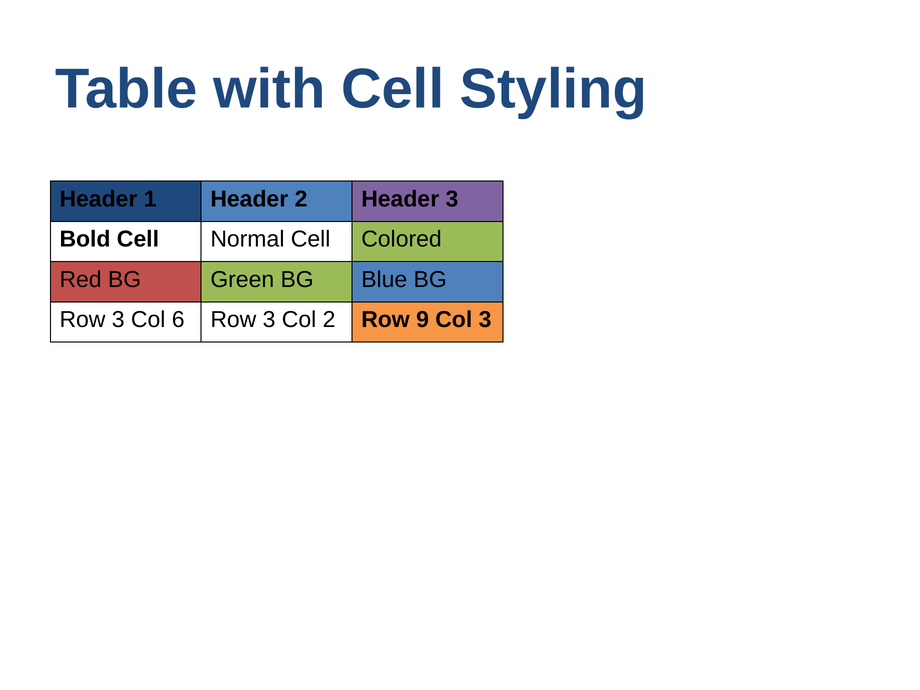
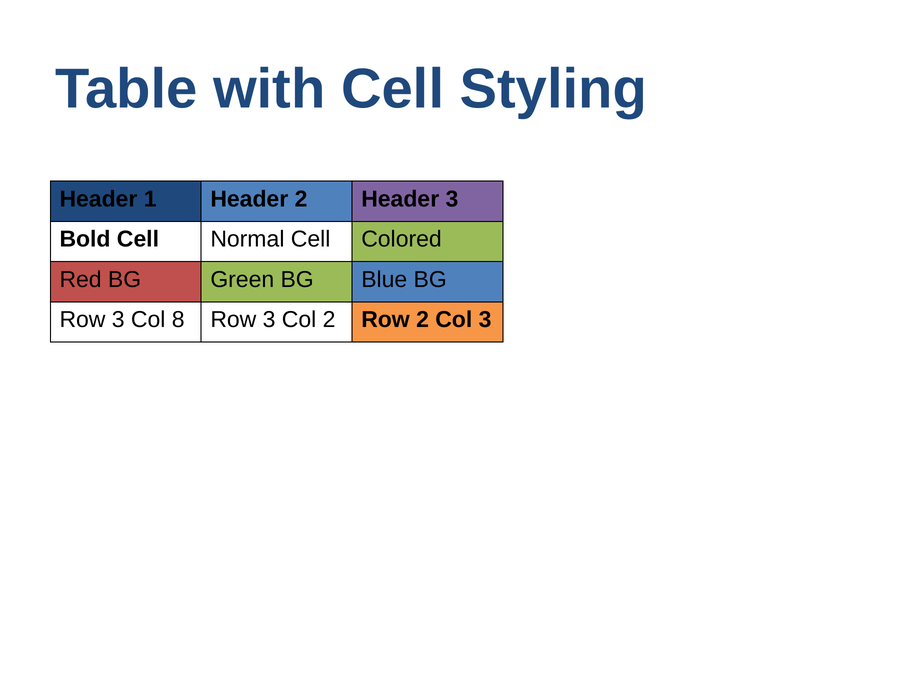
6: 6 -> 8 (178, 320)
Row 9: 9 -> 2 (423, 320)
